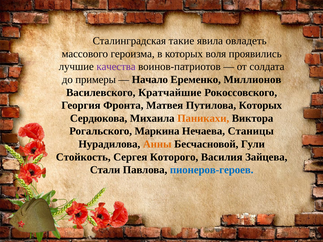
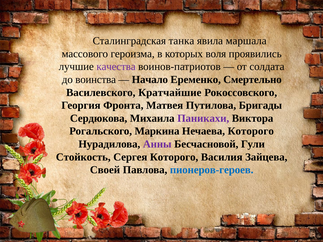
такие: такие -> танка (181, 41)
овладеть: овладеть -> маршала (246, 41)
примеры: примеры -> воинства (96, 80)
Миллионов: Миллионов -> Смертельно (252, 80)
Путилова Которых: Которых -> Бригады (260, 105)
Паникахи colour: orange -> purple (203, 118)
Нечаева Станицы: Станицы -> Которого (251, 131)
Анны colour: orange -> purple (157, 144)
Стали: Стали -> Своей (105, 170)
